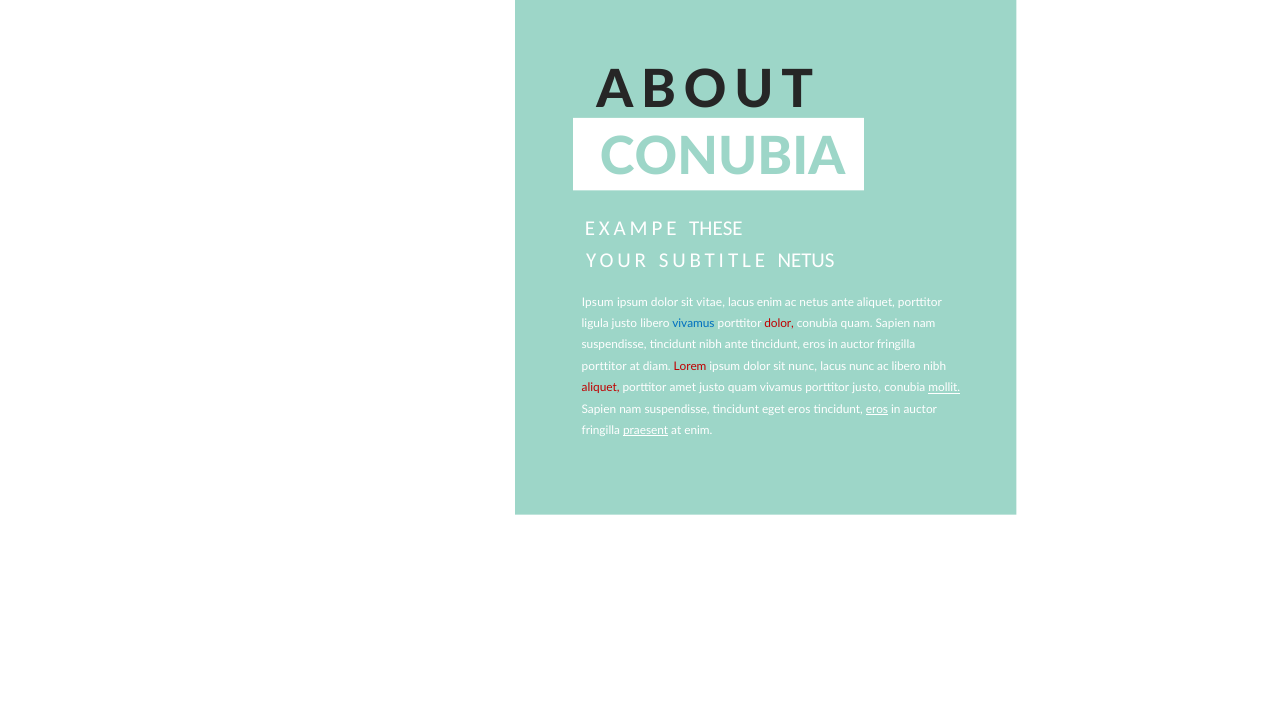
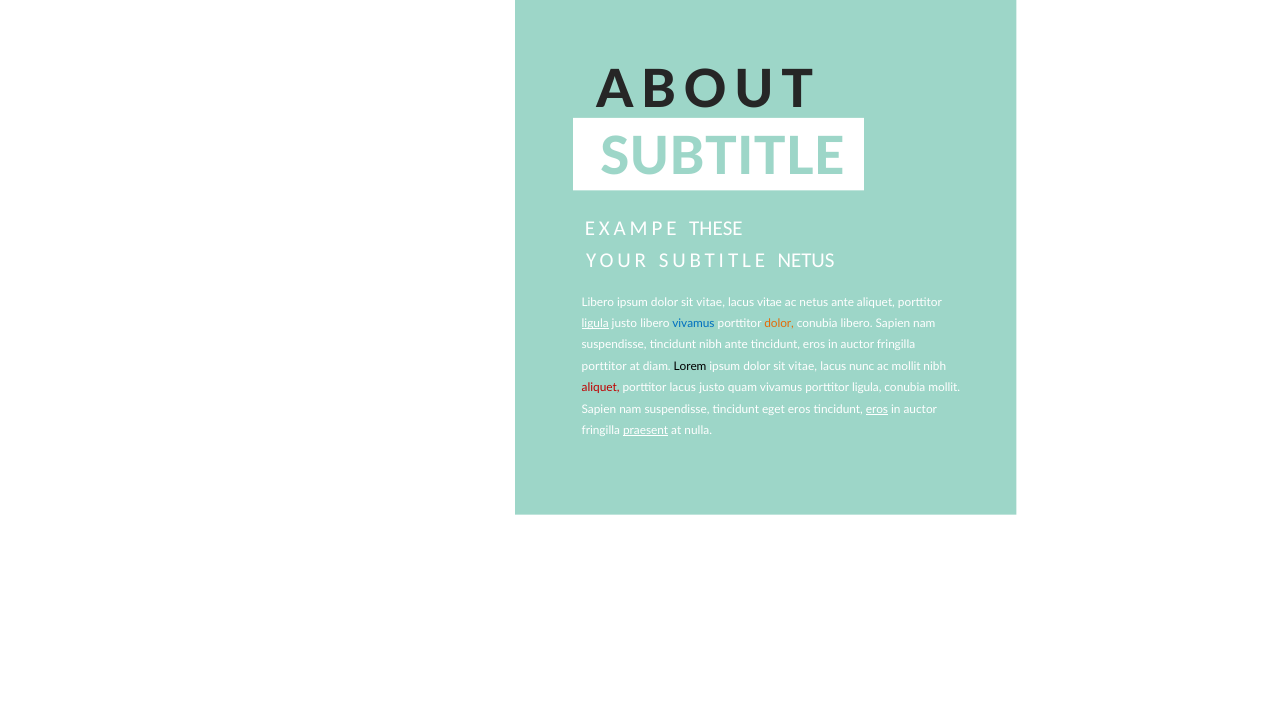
CONUBIA: CONUBIA -> SUBTITLE (722, 157)
Ipsum: Ipsum -> Libero (598, 303)
lacus enim: enim -> vitae (770, 303)
ligula underline: none -> present (595, 324)
dolor colour: red -> orange (779, 324)
conubia quam: quam -> libero (857, 324)
Lorem colour: red -> black (690, 367)
nunc: nunc -> vitae (803, 367)
ac libero: libero -> mollit (906, 367)
porttitor amet: amet -> lacus (683, 388)
vivamus porttitor justo: justo -> ligula (867, 388)
mollit underline: present -> none (944, 388)
at enim: enim -> nulla (698, 431)
